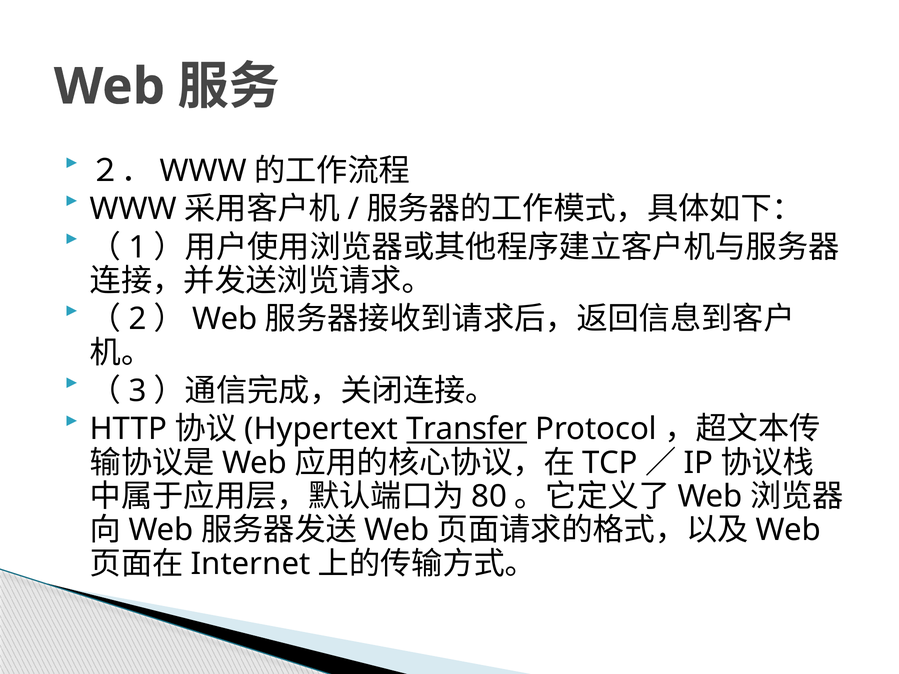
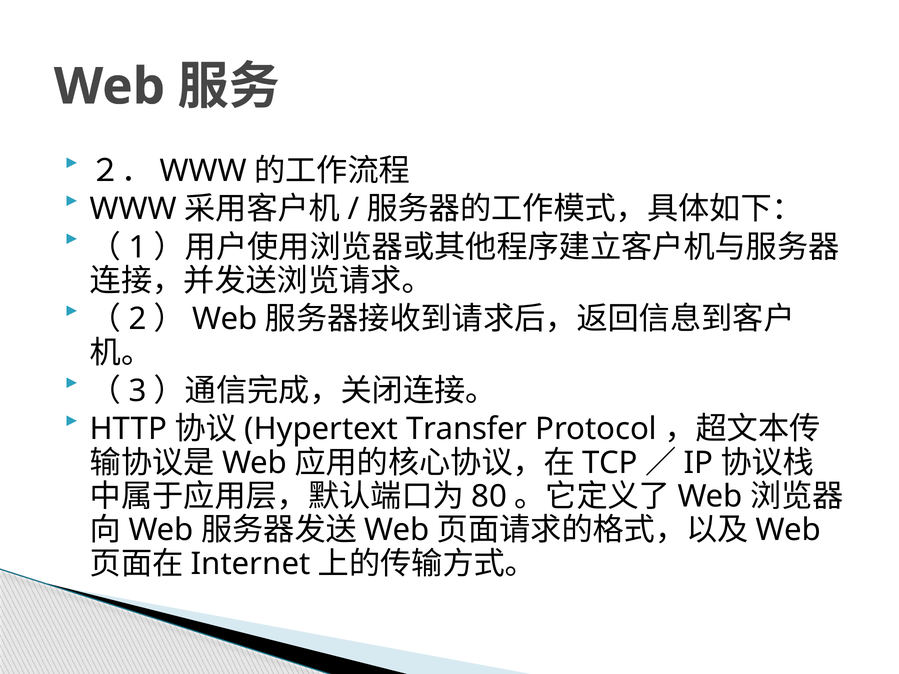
Transfer underline: present -> none (467, 429)
